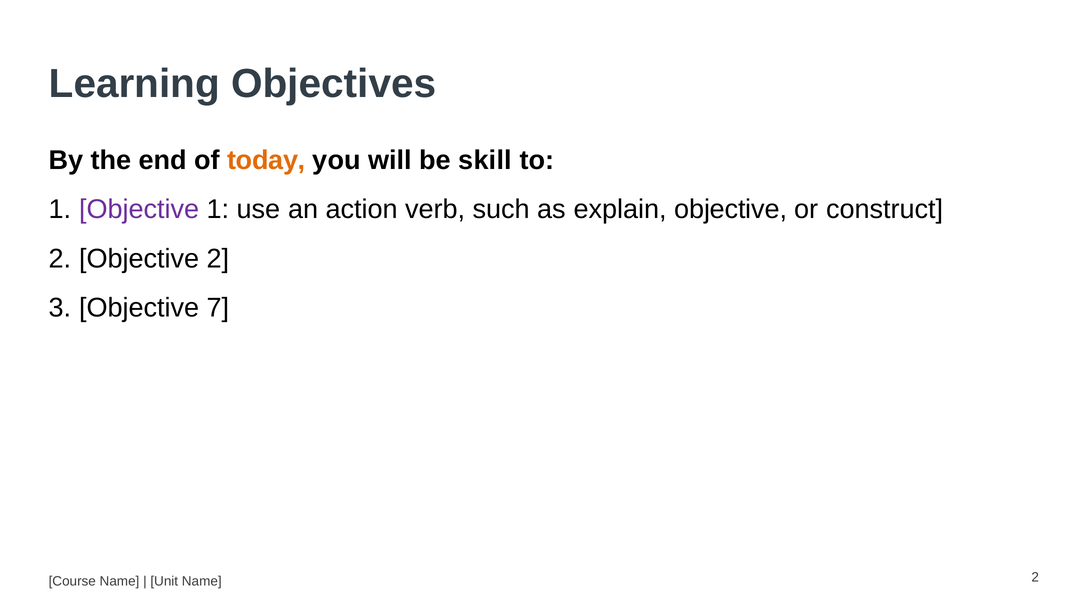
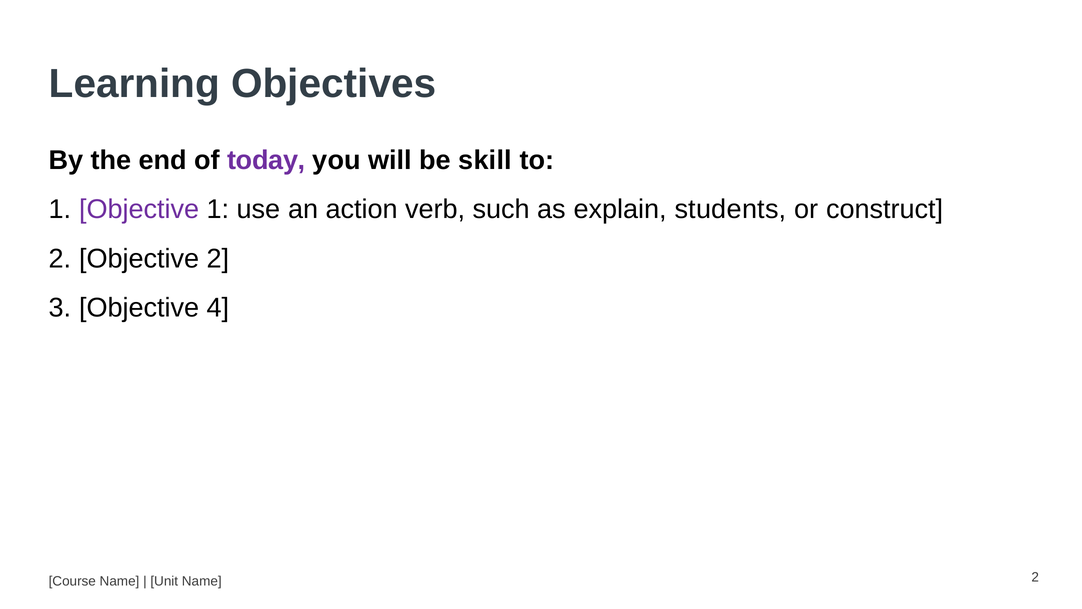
today colour: orange -> purple (266, 160)
explain objective: objective -> students (730, 209)
7: 7 -> 4 (218, 308)
